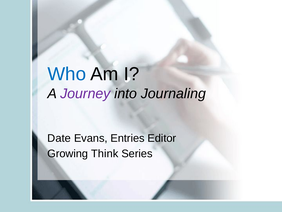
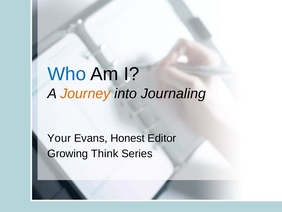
Journey colour: purple -> orange (85, 93)
Date: Date -> Your (59, 138)
Entries: Entries -> Honest (128, 138)
